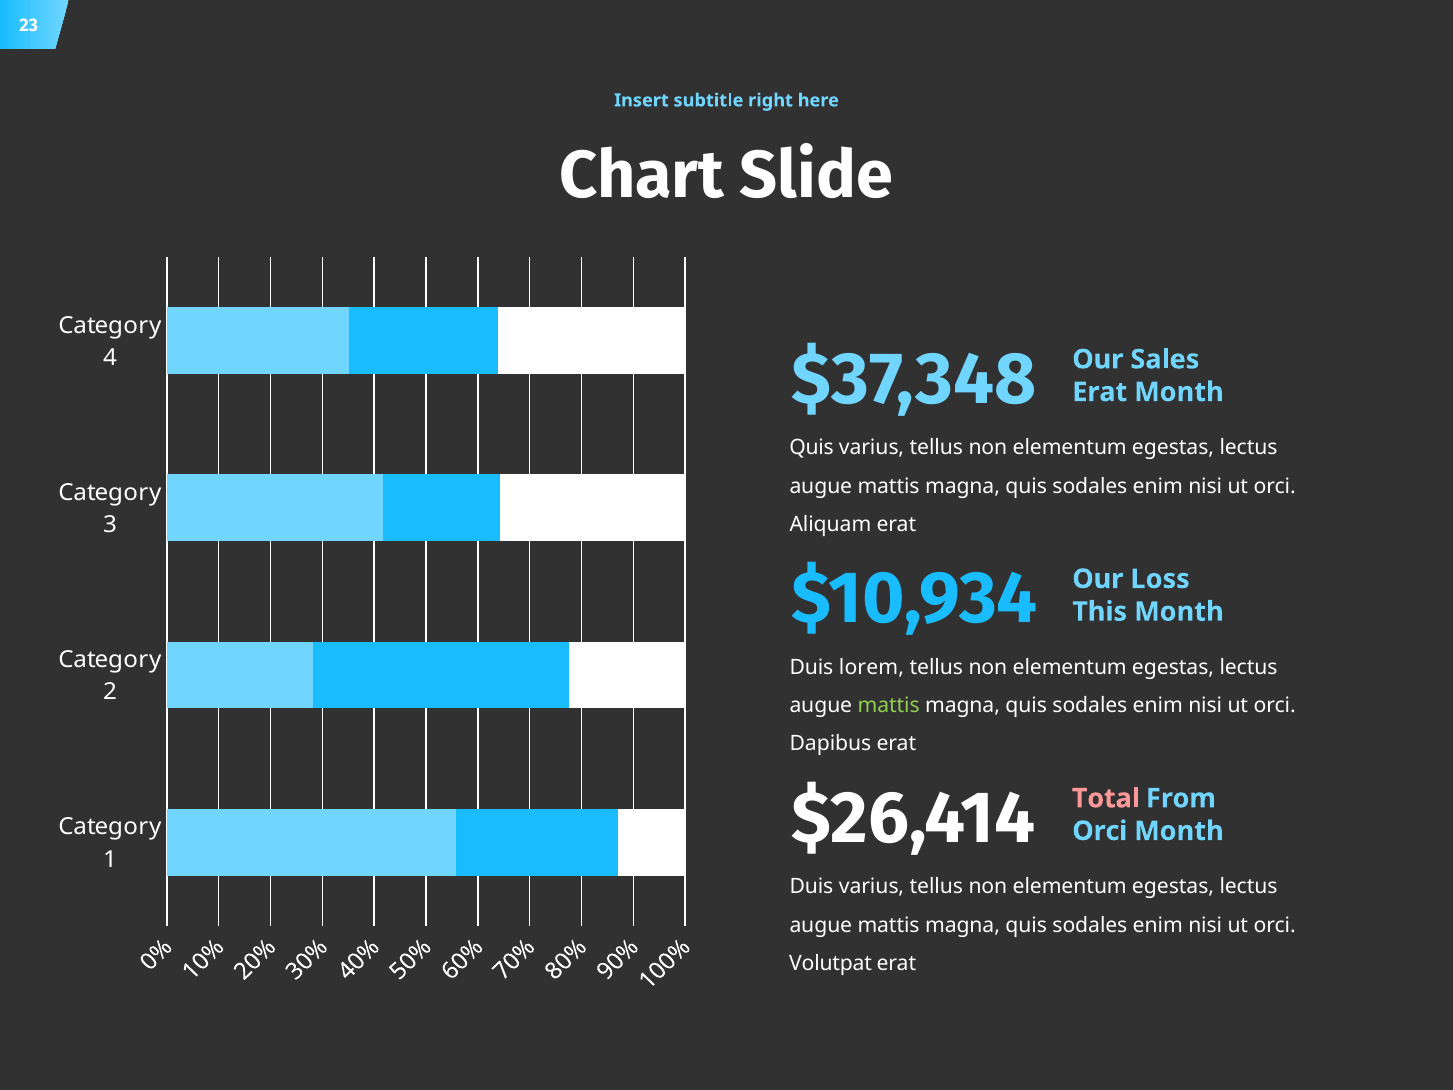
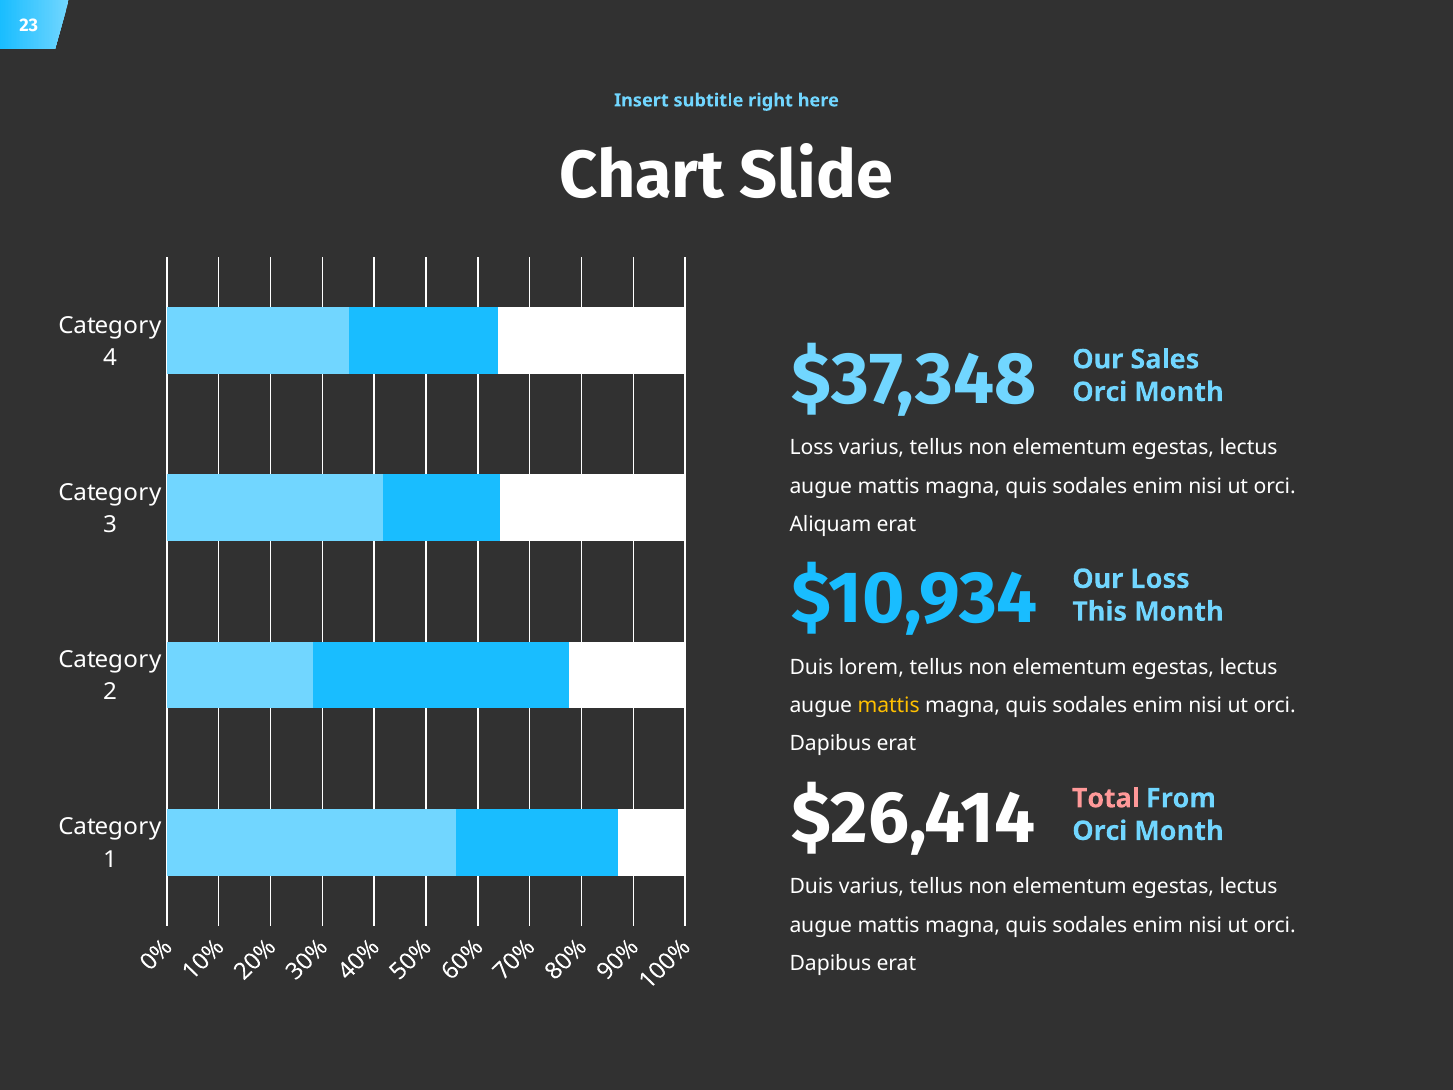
Erat: Erat -> Orci (1100, 392)
Quis: Quis -> Loss (812, 448)
mattis colour: light green -> yellow (889, 706)
Volutpat: Volutpat -> Dapibus (830, 963)
